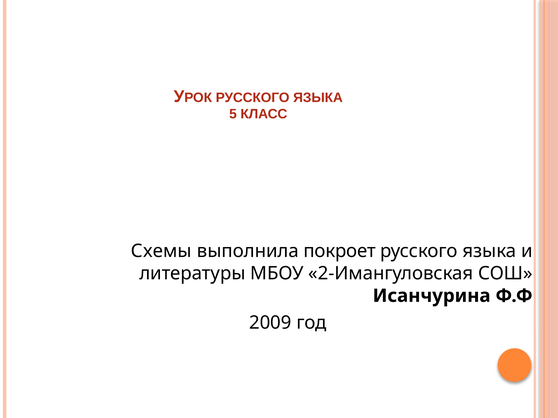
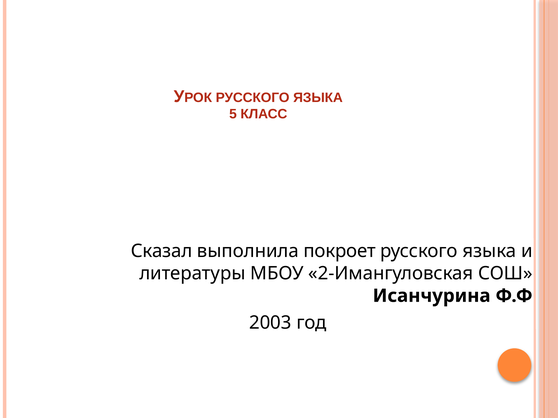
Схемы: Схемы -> Сказал (162, 251)
2009: 2009 -> 2003 (270, 323)
